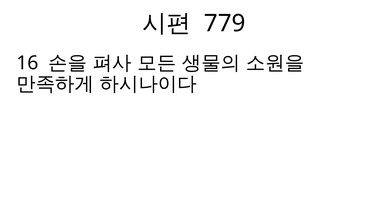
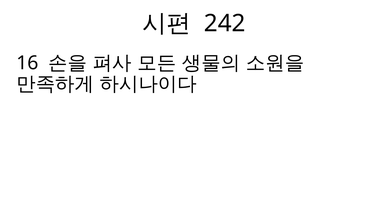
779: 779 -> 242 (225, 23)
